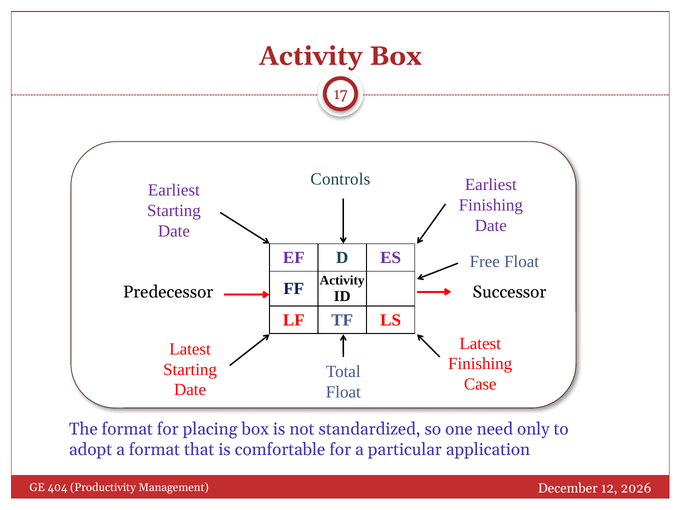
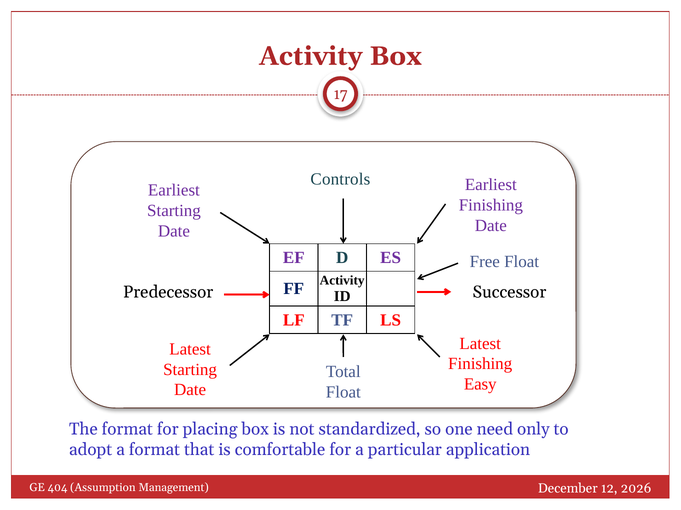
Case: Case -> Easy (480, 385)
Productivity: Productivity -> Assumption (103, 488)
